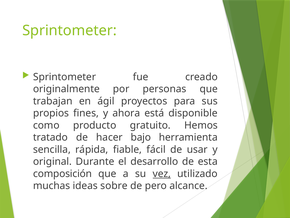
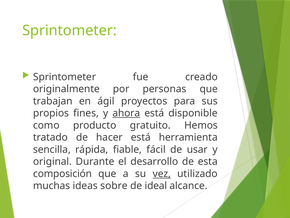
ahora underline: none -> present (126, 113)
hacer bajo: bajo -> está (141, 137)
pero: pero -> ideal (156, 185)
